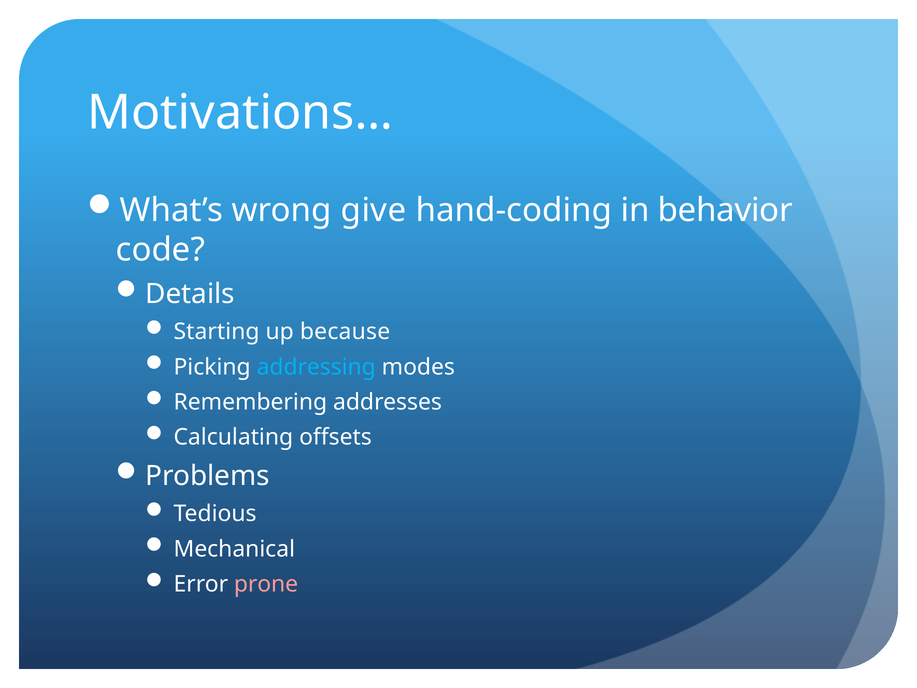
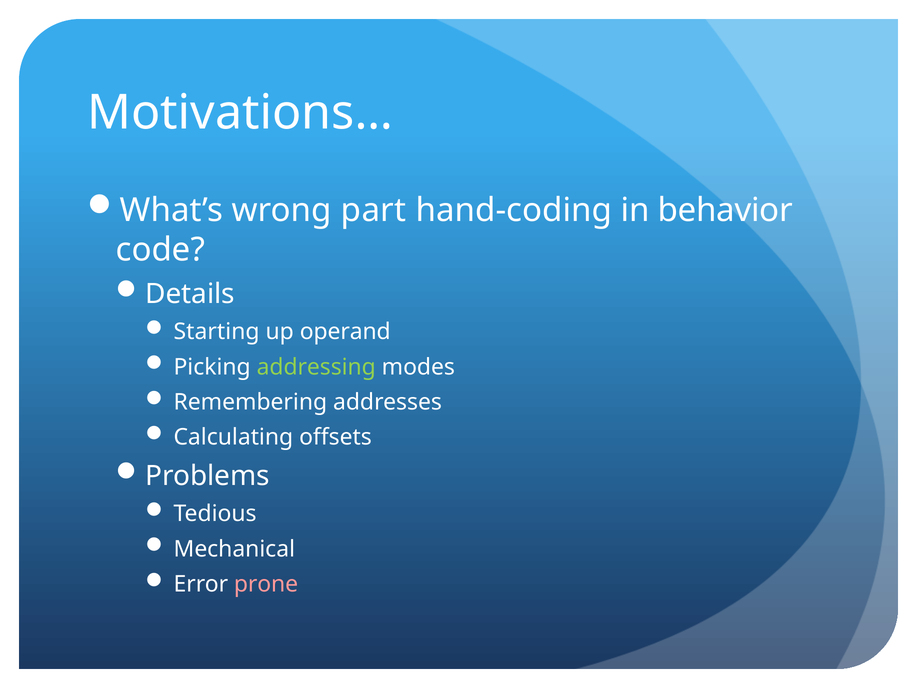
give: give -> part (374, 210)
because: because -> operand (345, 332)
addressing colour: light blue -> light green (316, 367)
